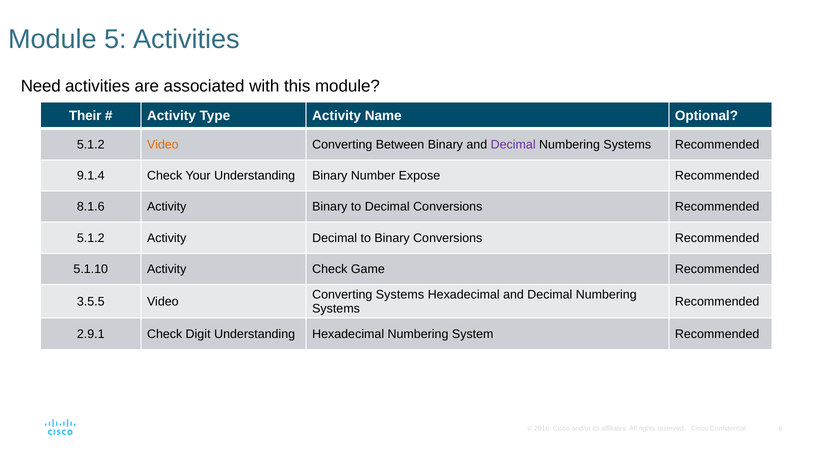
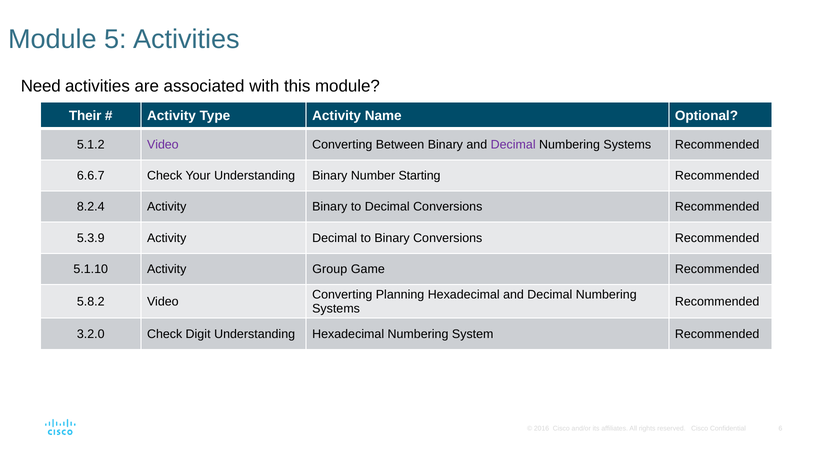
Video colour: orange -> purple (163, 145)
9.1.4: 9.1.4 -> 6.6.7 (91, 176)
Expose: Expose -> Starting (419, 176)
8.1.6: 8.1.6 -> 8.2.4 (91, 207)
5.1.2: 5.1.2 -> 5.3.9 (91, 238)
Activity Check: Check -> Group (330, 269)
Converting Systems: Systems -> Planning (400, 295)
3.5.5: 3.5.5 -> 5.8.2 (91, 302)
2.9.1: 2.9.1 -> 3.2.0 (91, 334)
